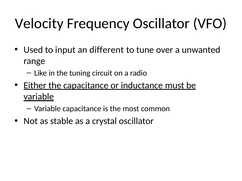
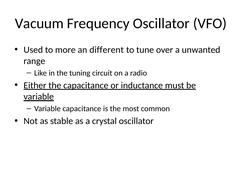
Velocity: Velocity -> Vacuum (39, 23)
input: input -> more (65, 50)
